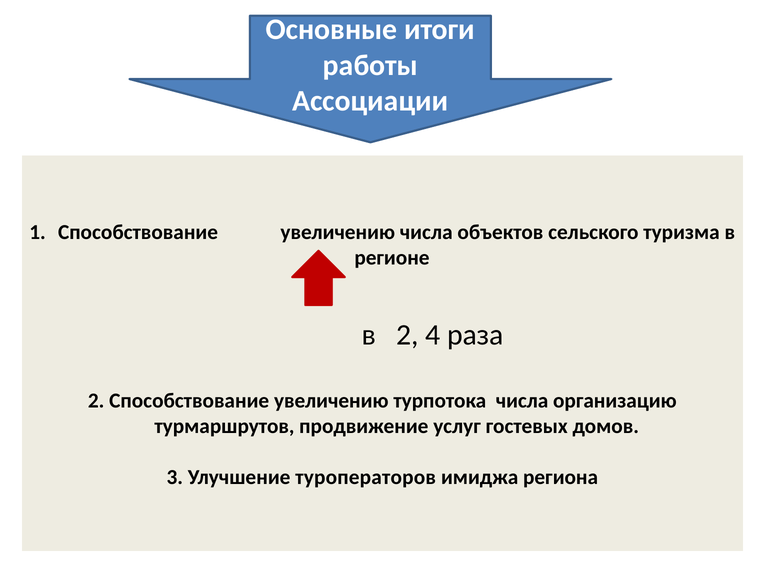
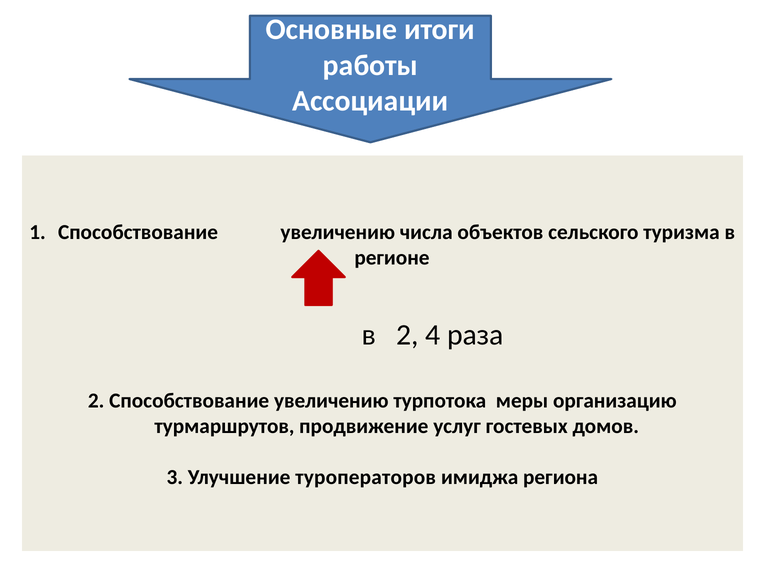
турпотока числа: числа -> меры (522, 401)
